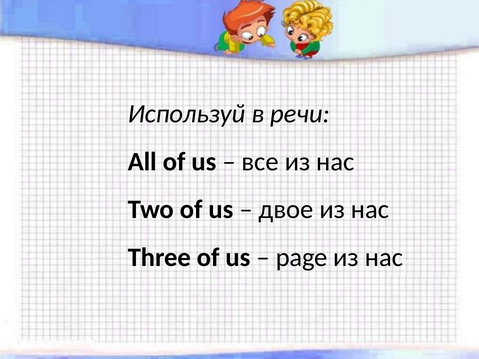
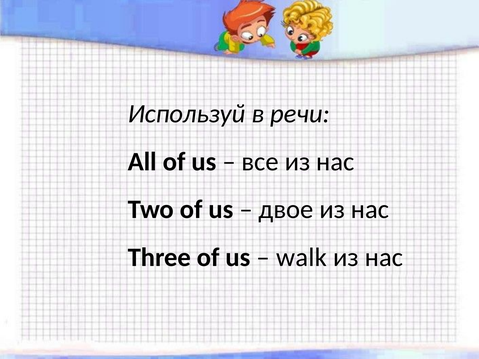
page: page -> walk (301, 258)
